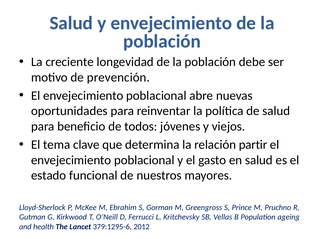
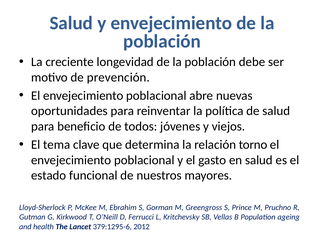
partir: partir -> torno (253, 145)
